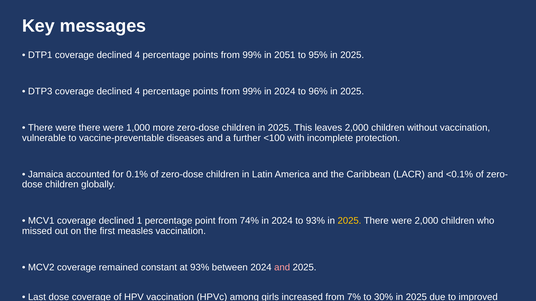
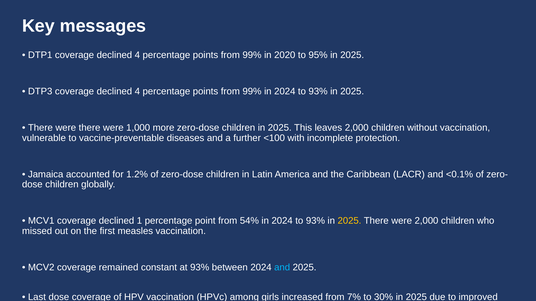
2051: 2051 -> 2020 (285, 55)
96%: 96% -> 93% (318, 92)
0.1%: 0.1% -> 1.2% (137, 175)
74%: 74% -> 54% (249, 221)
and colour: pink -> light blue (282, 268)
